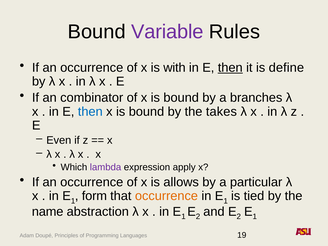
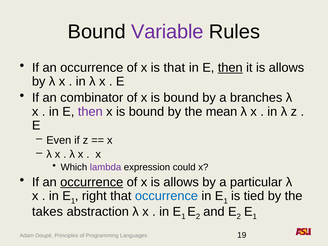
is with: with -> that (174, 68)
it is define: define -> allows (286, 68)
then colour: blue -> purple (90, 112)
takes: takes -> mean (222, 112)
apply: apply -> could (184, 167)
occurrence underline: none -> present (92, 182)
form: form -> right (94, 196)
occurrence colour: orange -> blue (166, 196)
name: name -> takes (47, 212)
